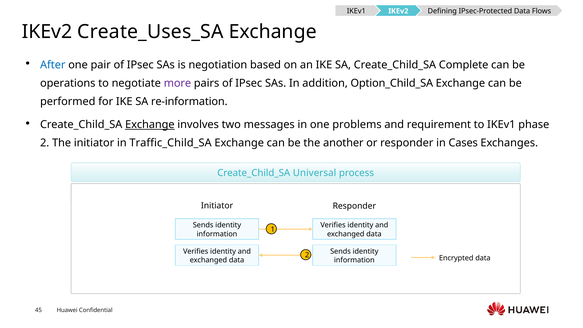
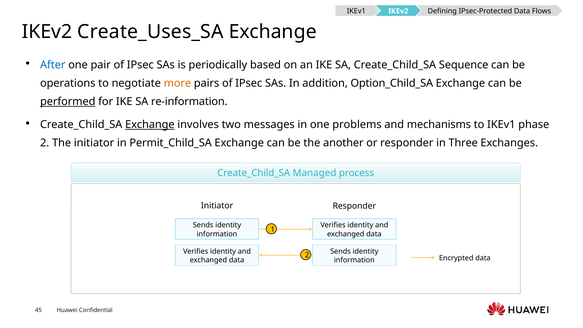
negotiation: negotiation -> periodically (218, 65)
Complete: Complete -> Sequence (464, 65)
more colour: purple -> orange (177, 83)
performed underline: none -> present (68, 102)
requirement: requirement -> mechanisms (439, 125)
Traffic_Child_SA: Traffic_Child_SA -> Permit_Child_SA (171, 143)
Cases: Cases -> Three (463, 143)
Universal: Universal -> Managed (315, 173)
